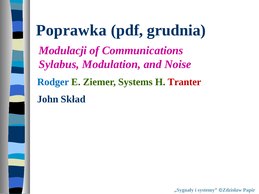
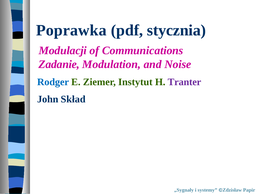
grudnia: grudnia -> stycznia (176, 30)
Sylabus: Sylabus -> Zadanie (59, 64)
Systems: Systems -> Instytut (135, 82)
Tranter colour: red -> purple (184, 82)
